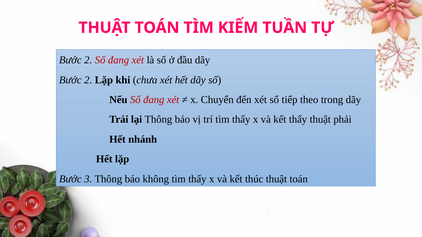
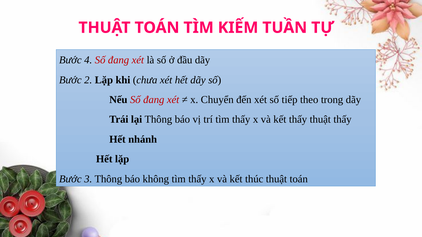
2: 2 -> 4 (88, 60)
thuật phải: phải -> thấy (343, 120)
